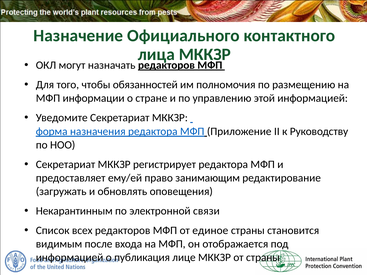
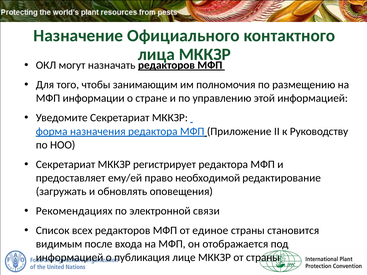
обязанностей: обязанностей -> занимающим (145, 85)
занимающим: занимающим -> необходимой (208, 178)
Некарантинным: Некарантинным -> Рекомендациях (74, 211)
